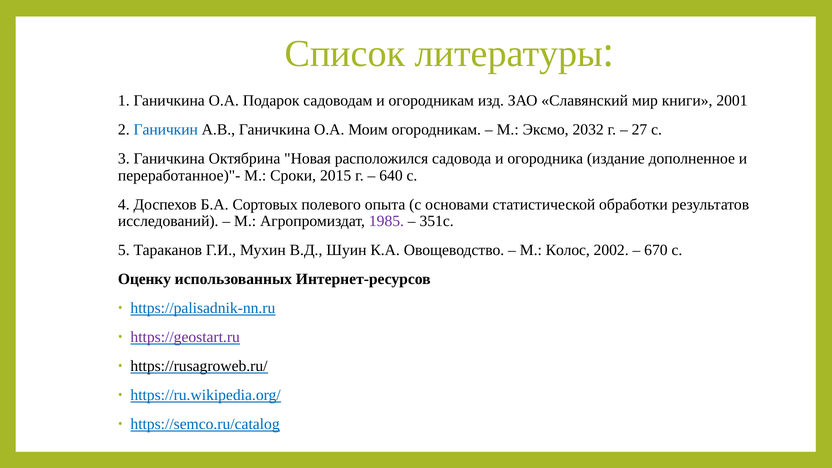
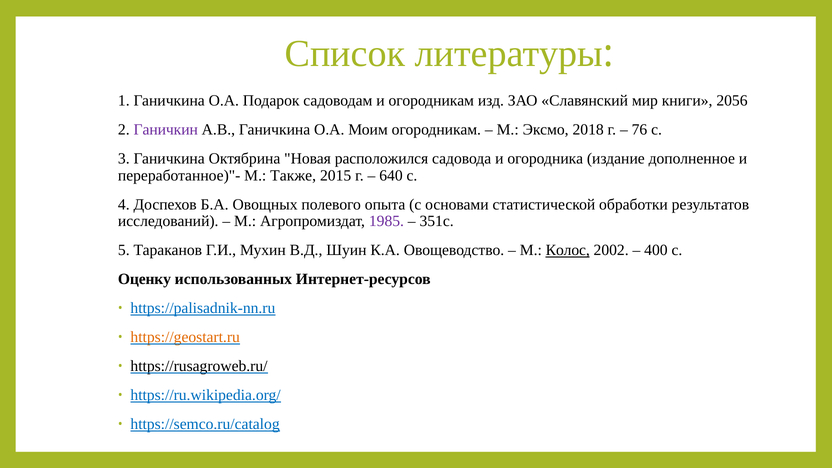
2001: 2001 -> 2056 (732, 101)
Ганичкин colour: blue -> purple (166, 130)
2032: 2032 -> 2018 (588, 130)
27: 27 -> 76 (639, 130)
Сроки: Сроки -> Также (293, 175)
Сортовых: Сортовых -> Овощных (265, 204)
Колос underline: none -> present (568, 250)
670: 670 -> 400 (656, 250)
https://geostart.ru colour: purple -> orange (185, 337)
